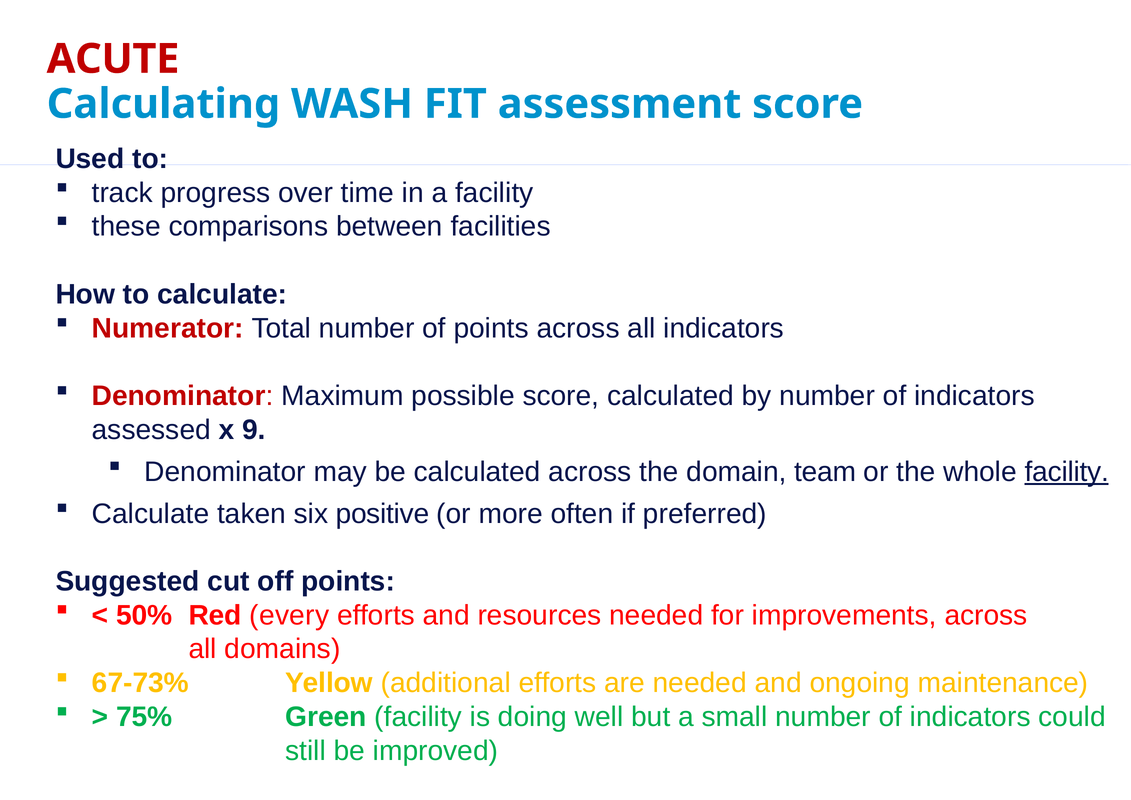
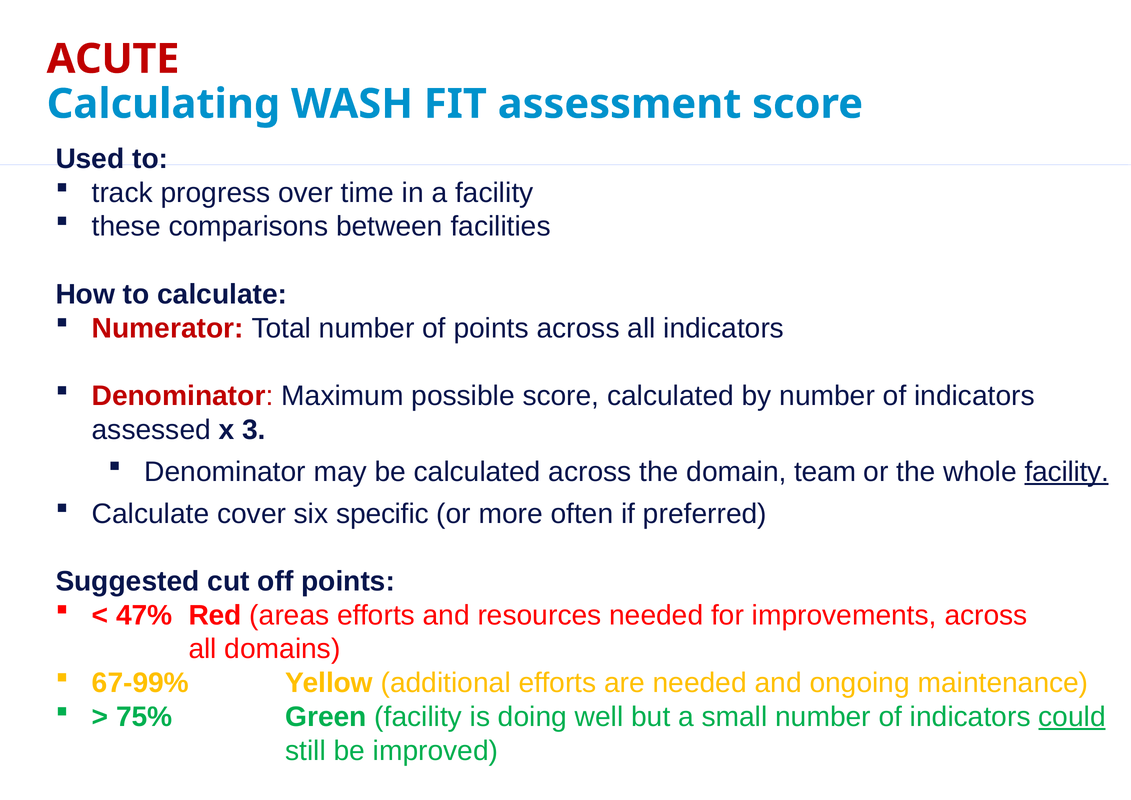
9: 9 -> 3 (254, 430)
taken: taken -> cover (252, 514)
positive: positive -> specific (382, 514)
50%: 50% -> 47% (144, 615)
every: every -> areas (289, 615)
67-73%: 67-73% -> 67-99% (140, 683)
could underline: none -> present (1072, 717)
